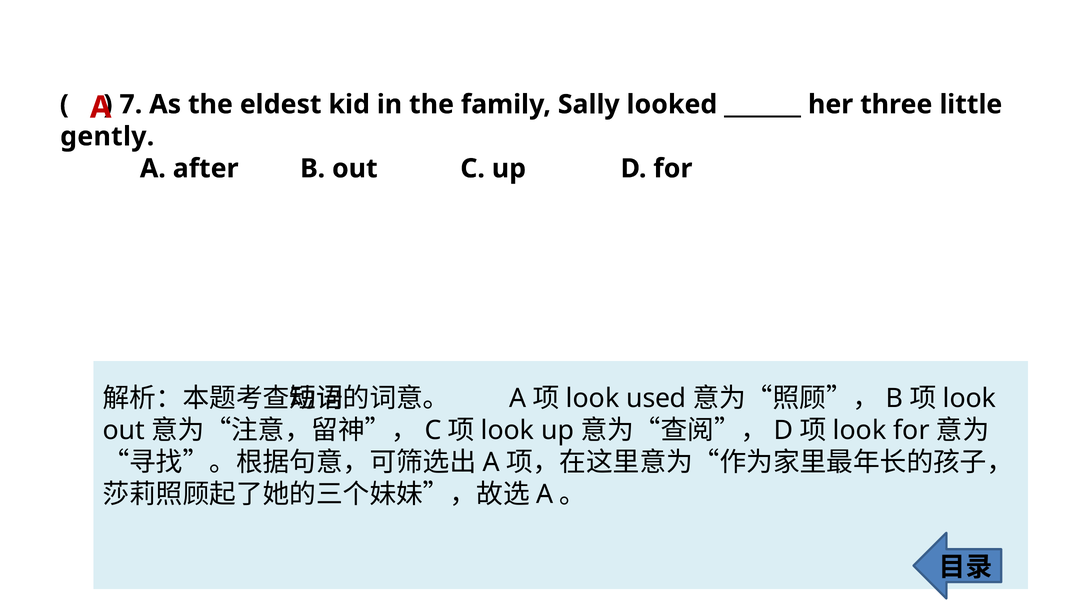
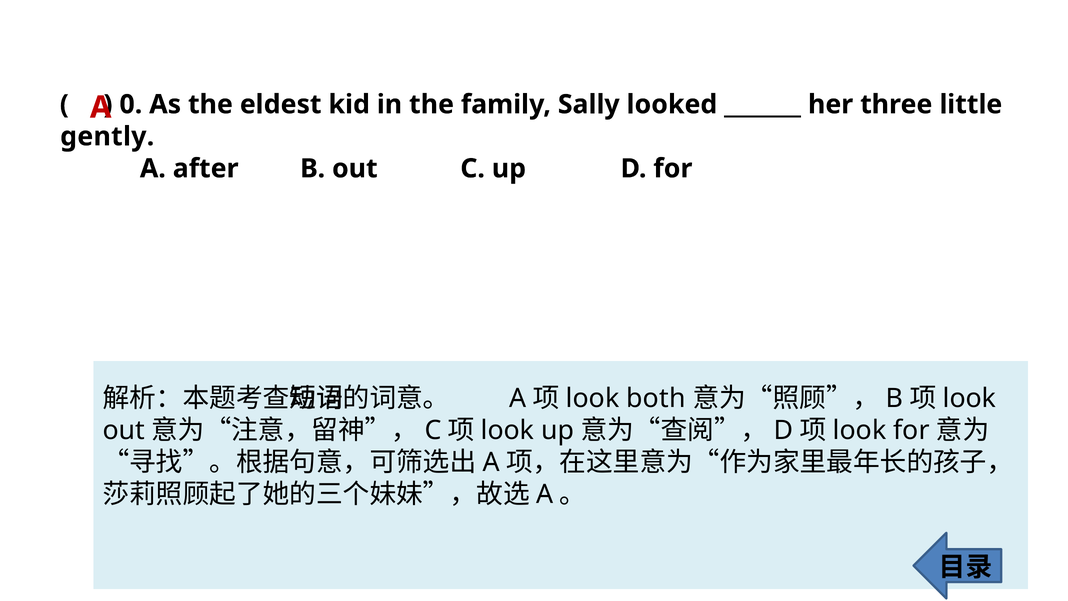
7: 7 -> 0 (131, 104)
used: used -> both (656, 398)
